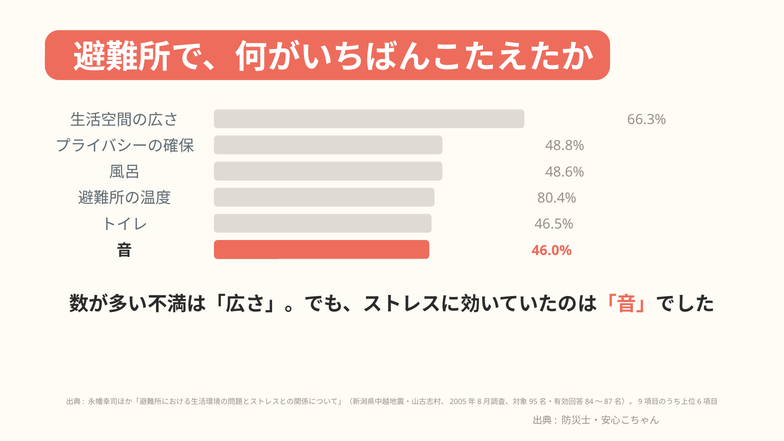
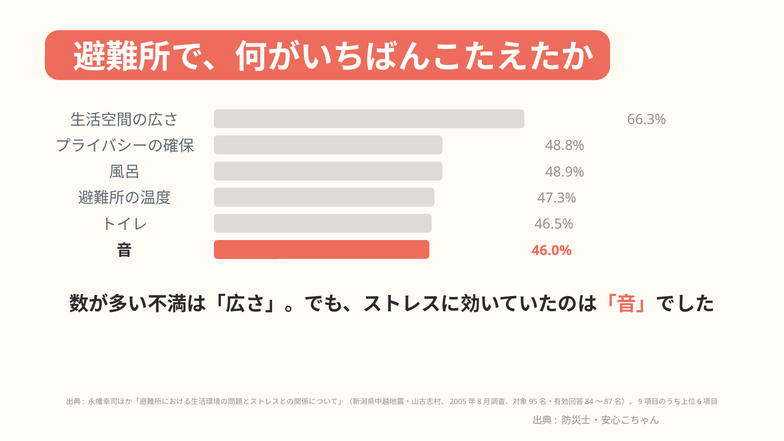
48.6%: 48.6% -> 48.9% (565, 172)
80.4%: 80.4% -> 47.3% (557, 198)
